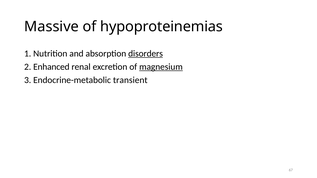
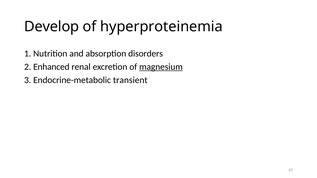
Massive: Massive -> Develop (52, 27)
hypoproteinemias: hypoproteinemias -> hyperproteinemia (162, 27)
disorders underline: present -> none (146, 54)
